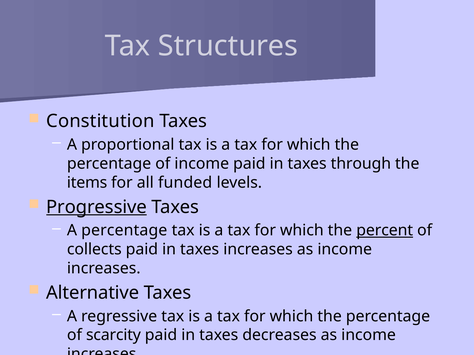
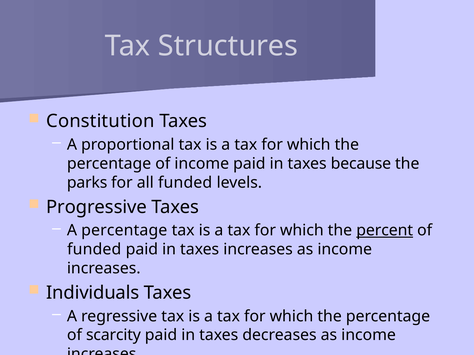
through: through -> because (361, 164)
items: items -> parks (87, 183)
Progressive underline: present -> none (97, 207)
collects: collects -> funded (94, 250)
Alternative: Alternative -> Individuals (93, 293)
